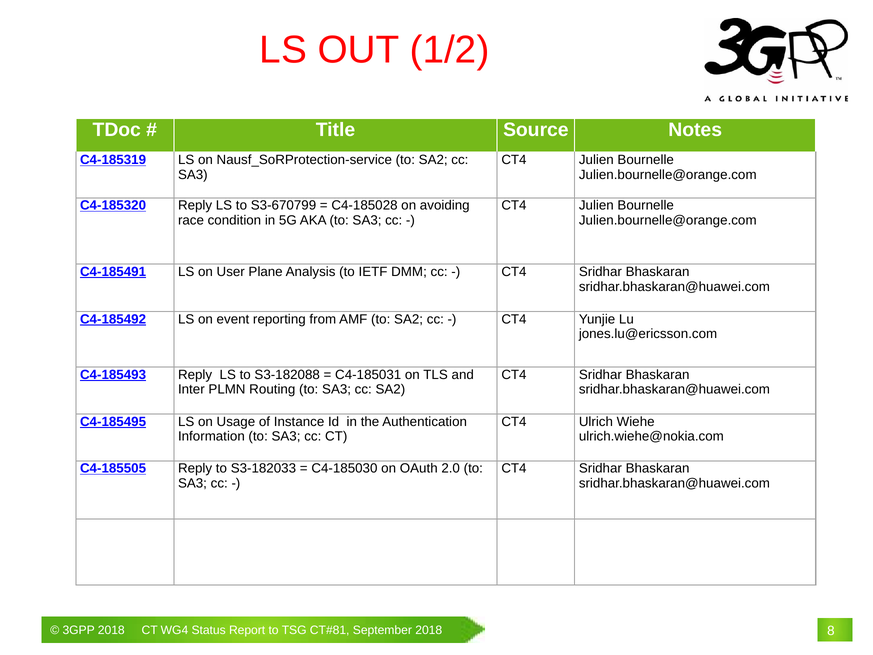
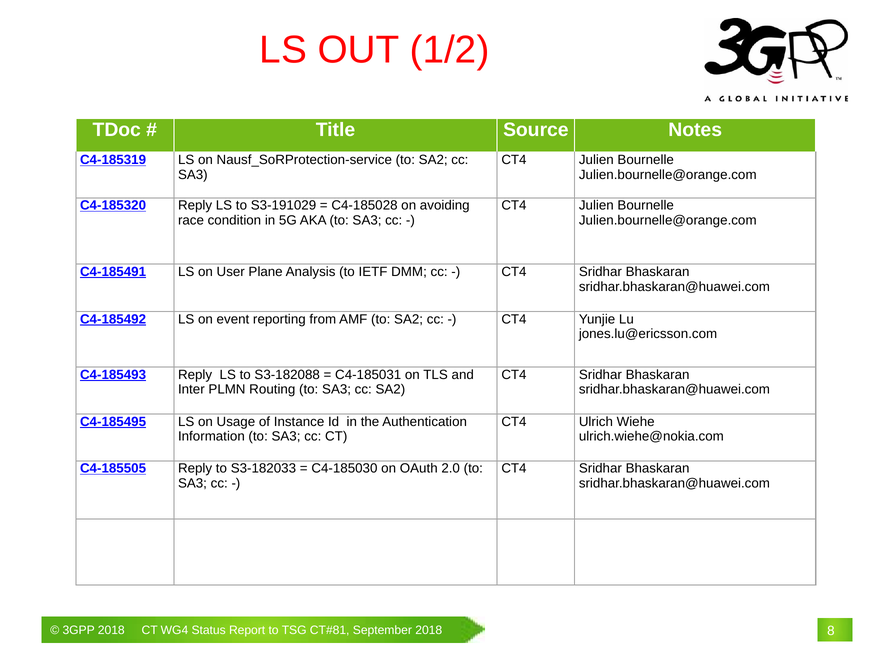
S3-670799: S3-670799 -> S3-191029 (283, 205)
